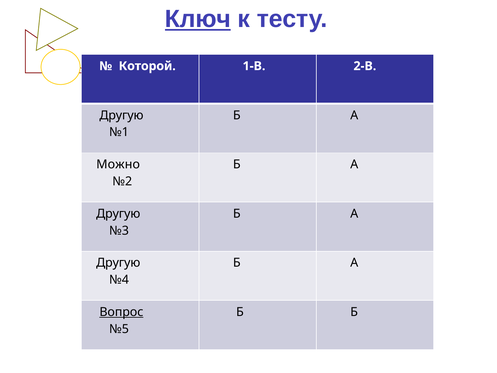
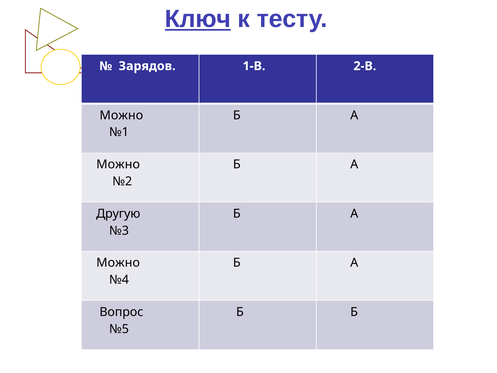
Которой: Которой -> Зарядов (147, 66)
Другую: Другую -> Можно (121, 115)
Другую: Другую -> Можно (118, 263)
Вопрос underline: present -> none (121, 312)
